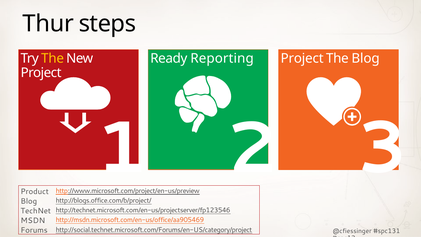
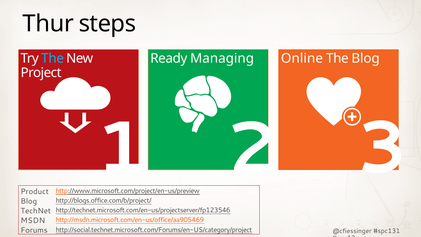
The colour: yellow -> light blue (53, 58)
Reporting: Reporting -> Managing (222, 58)
Project: Project -> Online (302, 58)
